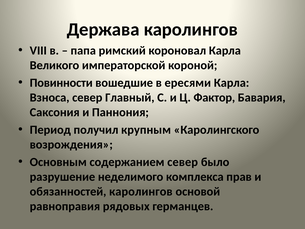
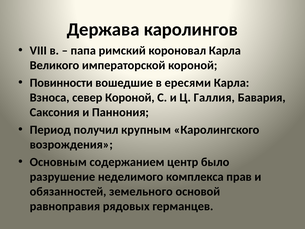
север Главный: Главный -> Короной (130, 97)
Фактор: Фактор -> Галлия (214, 97)
содержанием север: север -> центр (183, 162)
обязанностей каролингов: каролингов -> земельного (141, 191)
